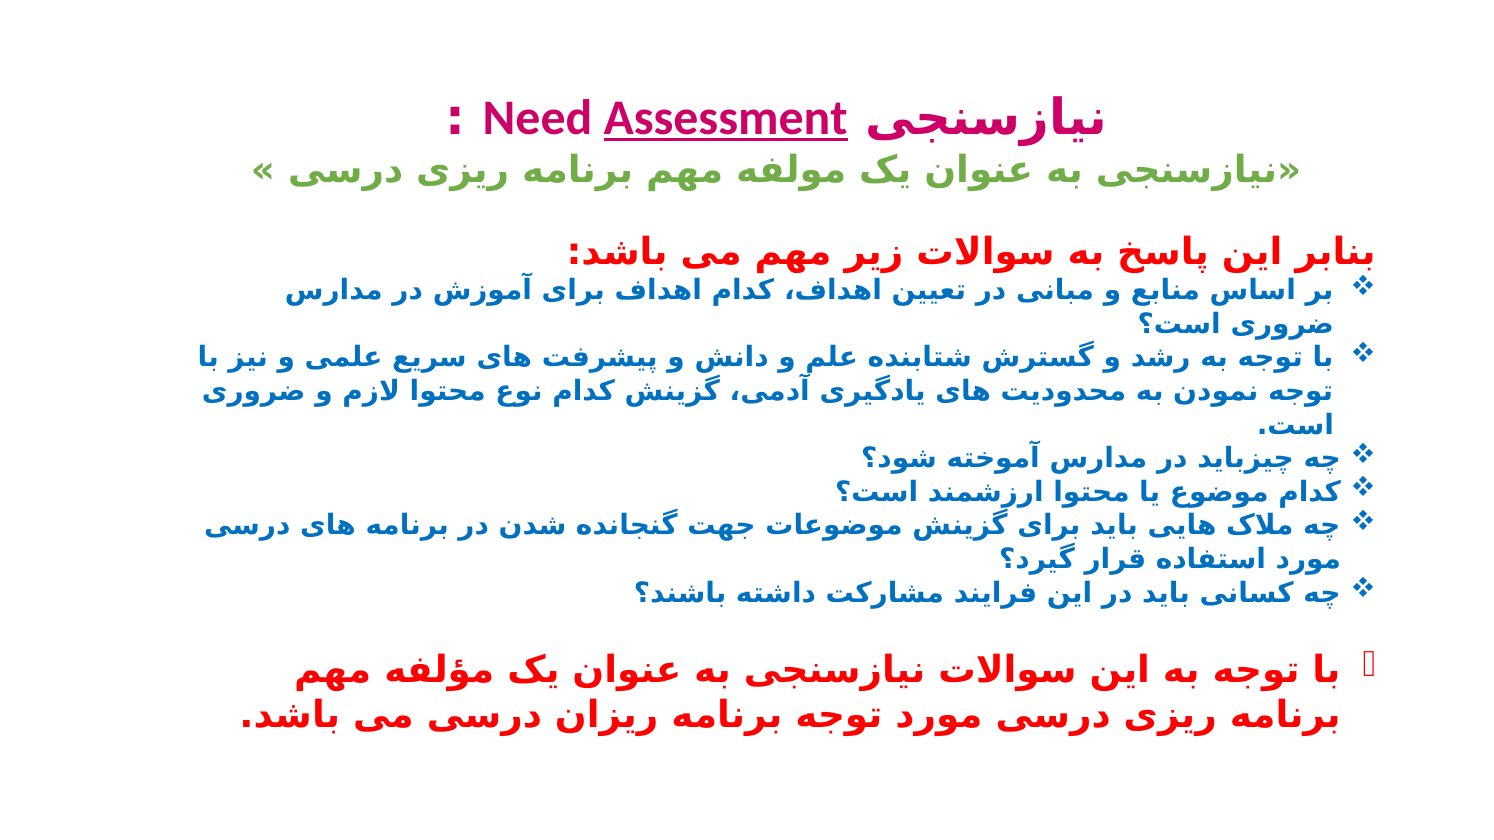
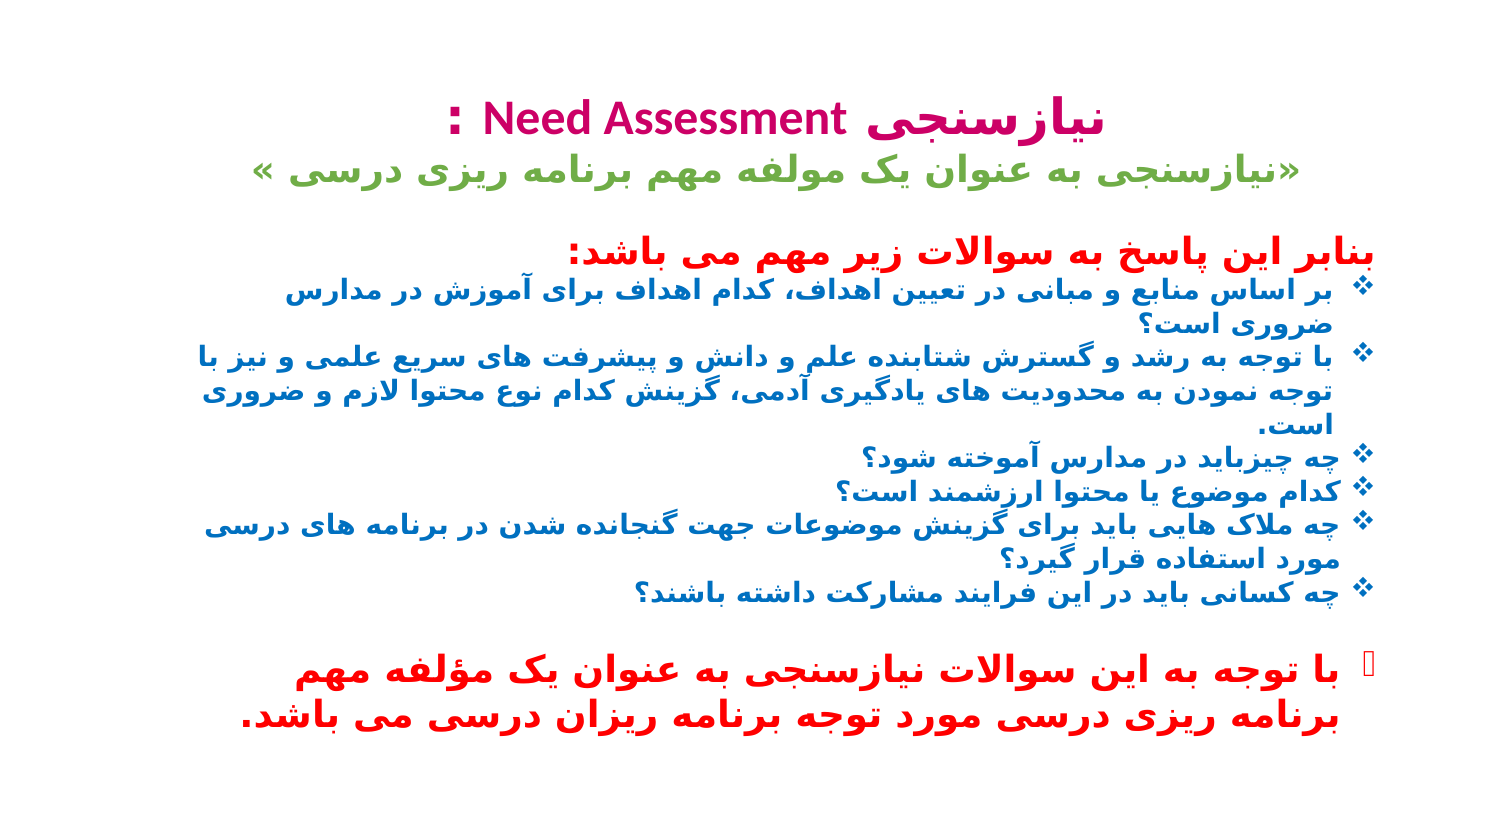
Assessment underline: present -> none (726, 118)
